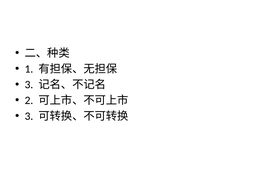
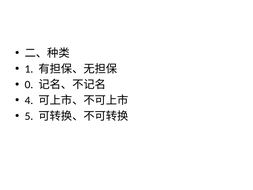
3: 3 -> 0 (29, 85)
2: 2 -> 4 (29, 100)
3: 3 -> 5 (29, 116)
